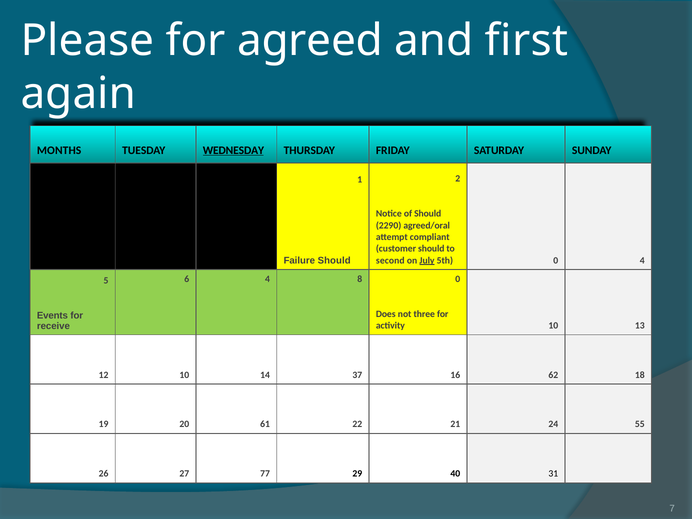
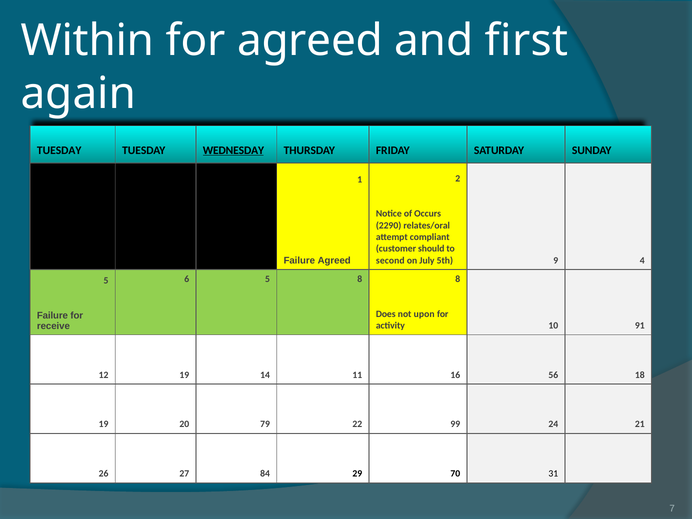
Please: Please -> Within (88, 41)
MONTHS: MONTHS -> TUESDAY (59, 150)
of Should: Should -> Occurs (428, 214)
agreed/oral: agreed/oral -> relates/oral (427, 225)
Failure Should: Should -> Agreed (334, 261)
July underline: present -> none (427, 260)
5th 0: 0 -> 9 (556, 260)
6 4: 4 -> 5 (267, 279)
8 0: 0 -> 8 (458, 279)
three: three -> upon (424, 314)
Events: Events -> Failure (52, 315)
13: 13 -> 91 (640, 326)
12 10: 10 -> 19 (184, 375)
37: 37 -> 11 (357, 375)
62: 62 -> 56 (553, 375)
61: 61 -> 79 (265, 424)
21: 21 -> 99 (455, 424)
55: 55 -> 21 (640, 424)
77: 77 -> 84 (265, 474)
40: 40 -> 70 (455, 474)
